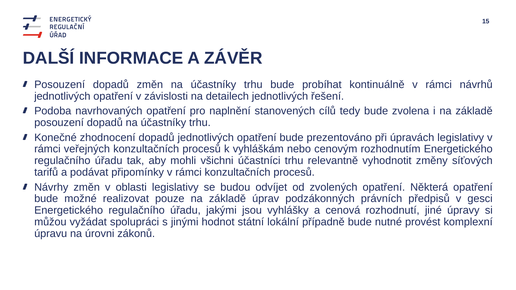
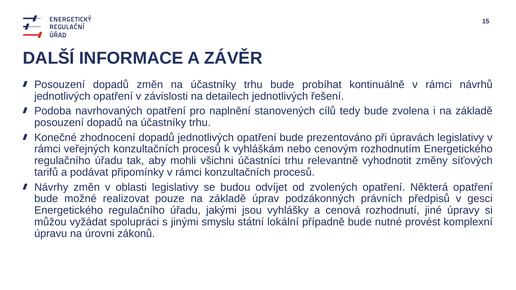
hodnot: hodnot -> smyslu (218, 222)
